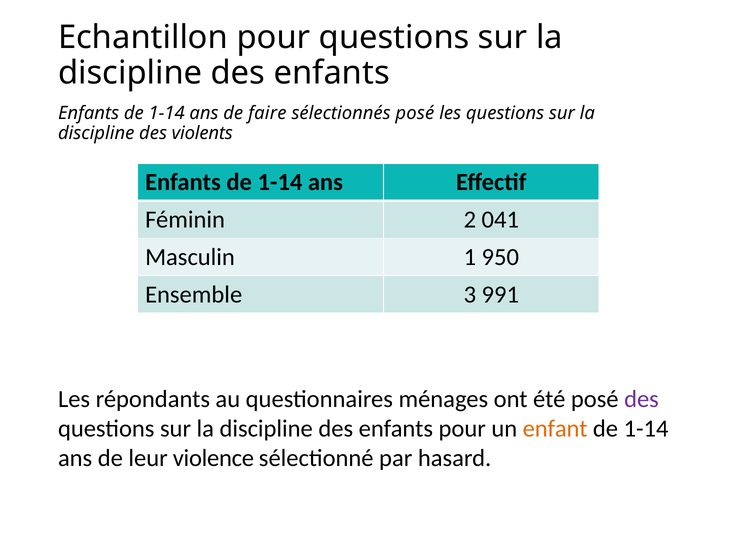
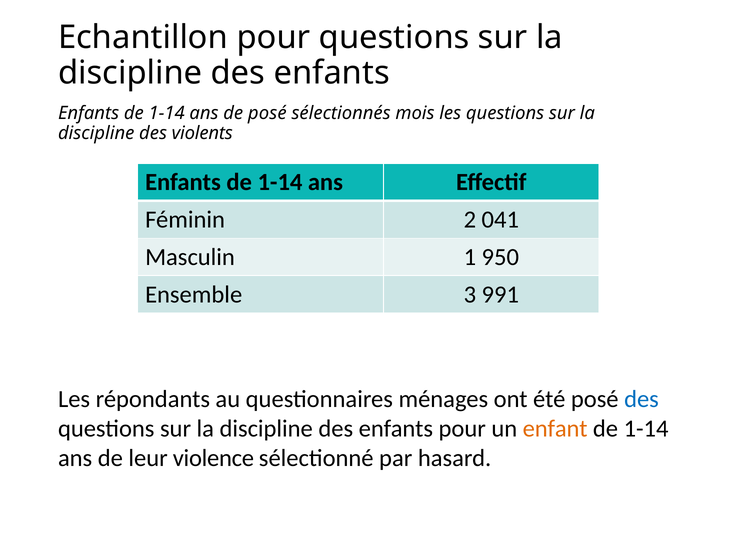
de faire: faire -> posé (267, 113)
sélectionnés posé: posé -> mois (415, 113)
des colour: purple -> blue (642, 399)
